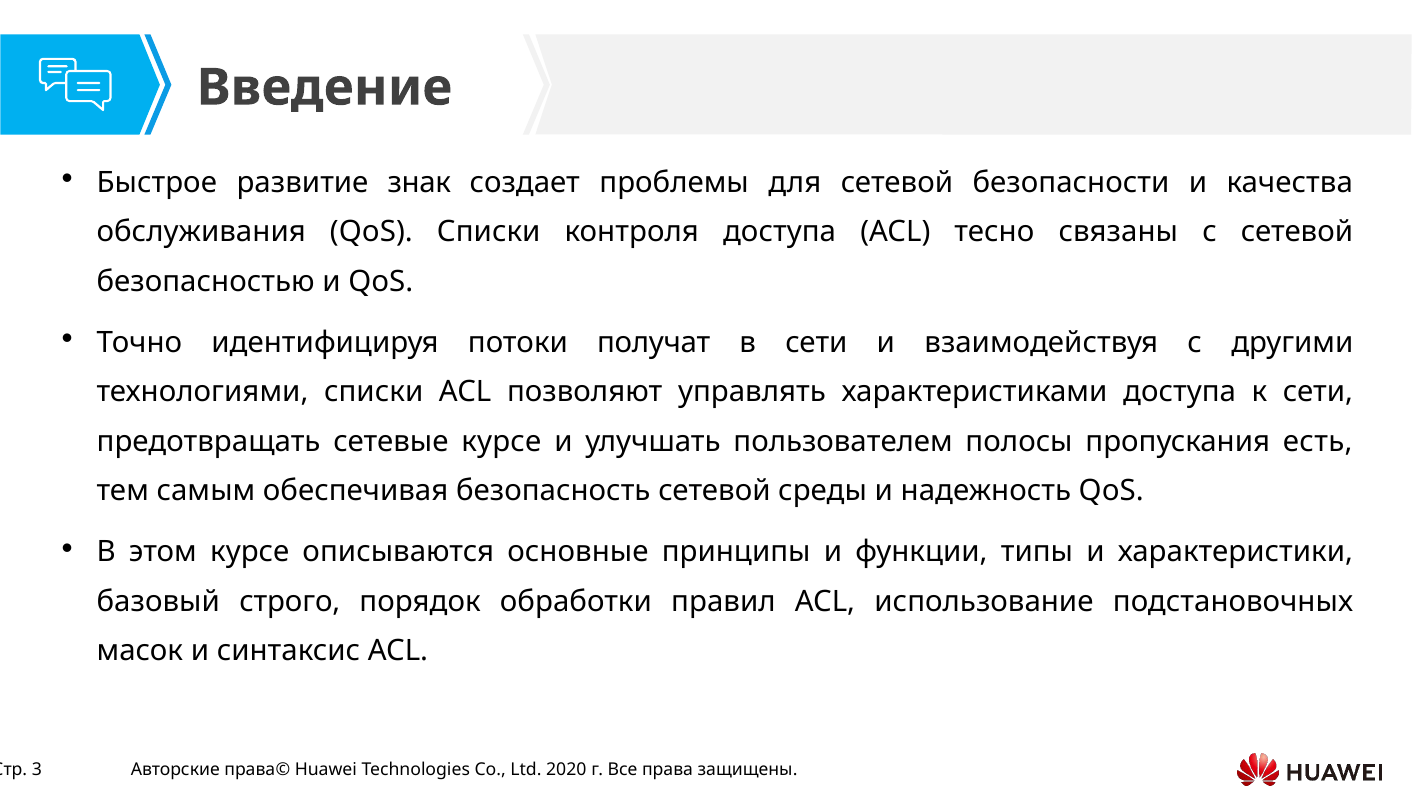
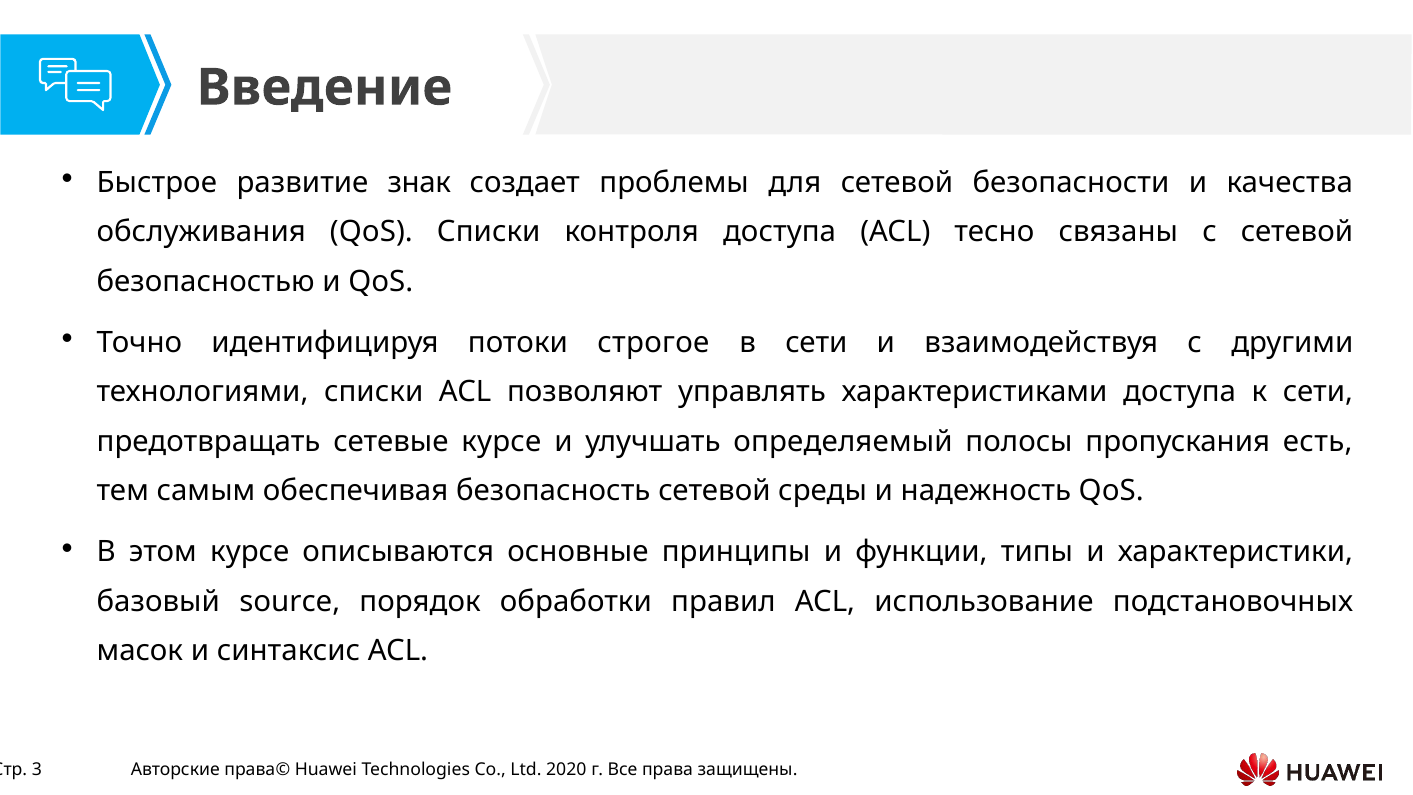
получат: получат -> строгое (653, 342)
пользователем: пользователем -> определяемый (843, 441)
строго: строго -> source (290, 601)
